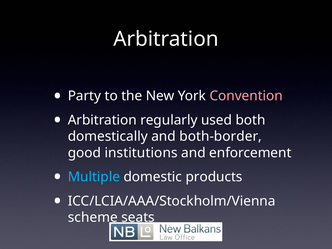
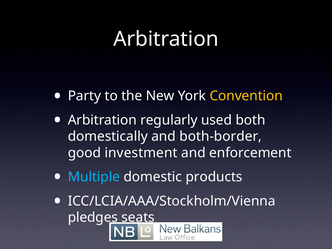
Convention colour: pink -> yellow (246, 96)
institutions: institutions -> investment (141, 153)
scheme: scheme -> pledges (93, 217)
